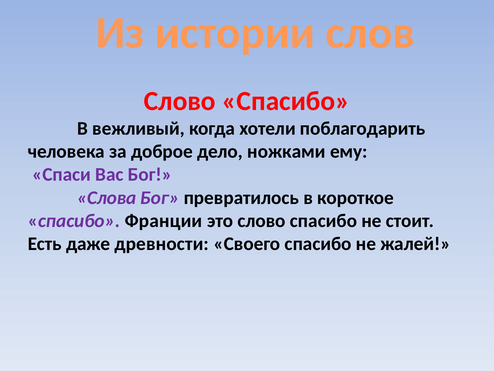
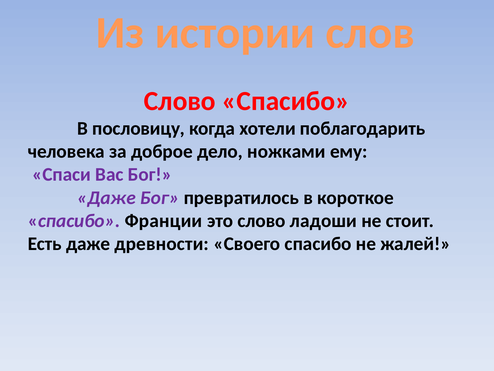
вежливый: вежливый -> пословицу (139, 128)
Слова: Слова -> Даже (107, 197)
это слово спасибо: спасибо -> ладоши (323, 221)
